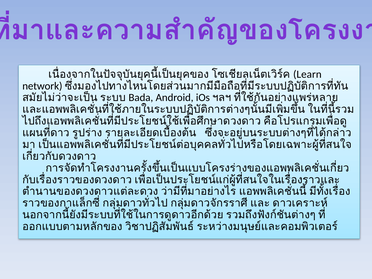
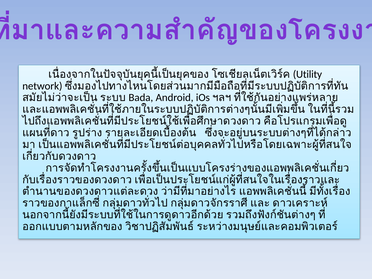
Learn: Learn -> Utility (307, 74)
